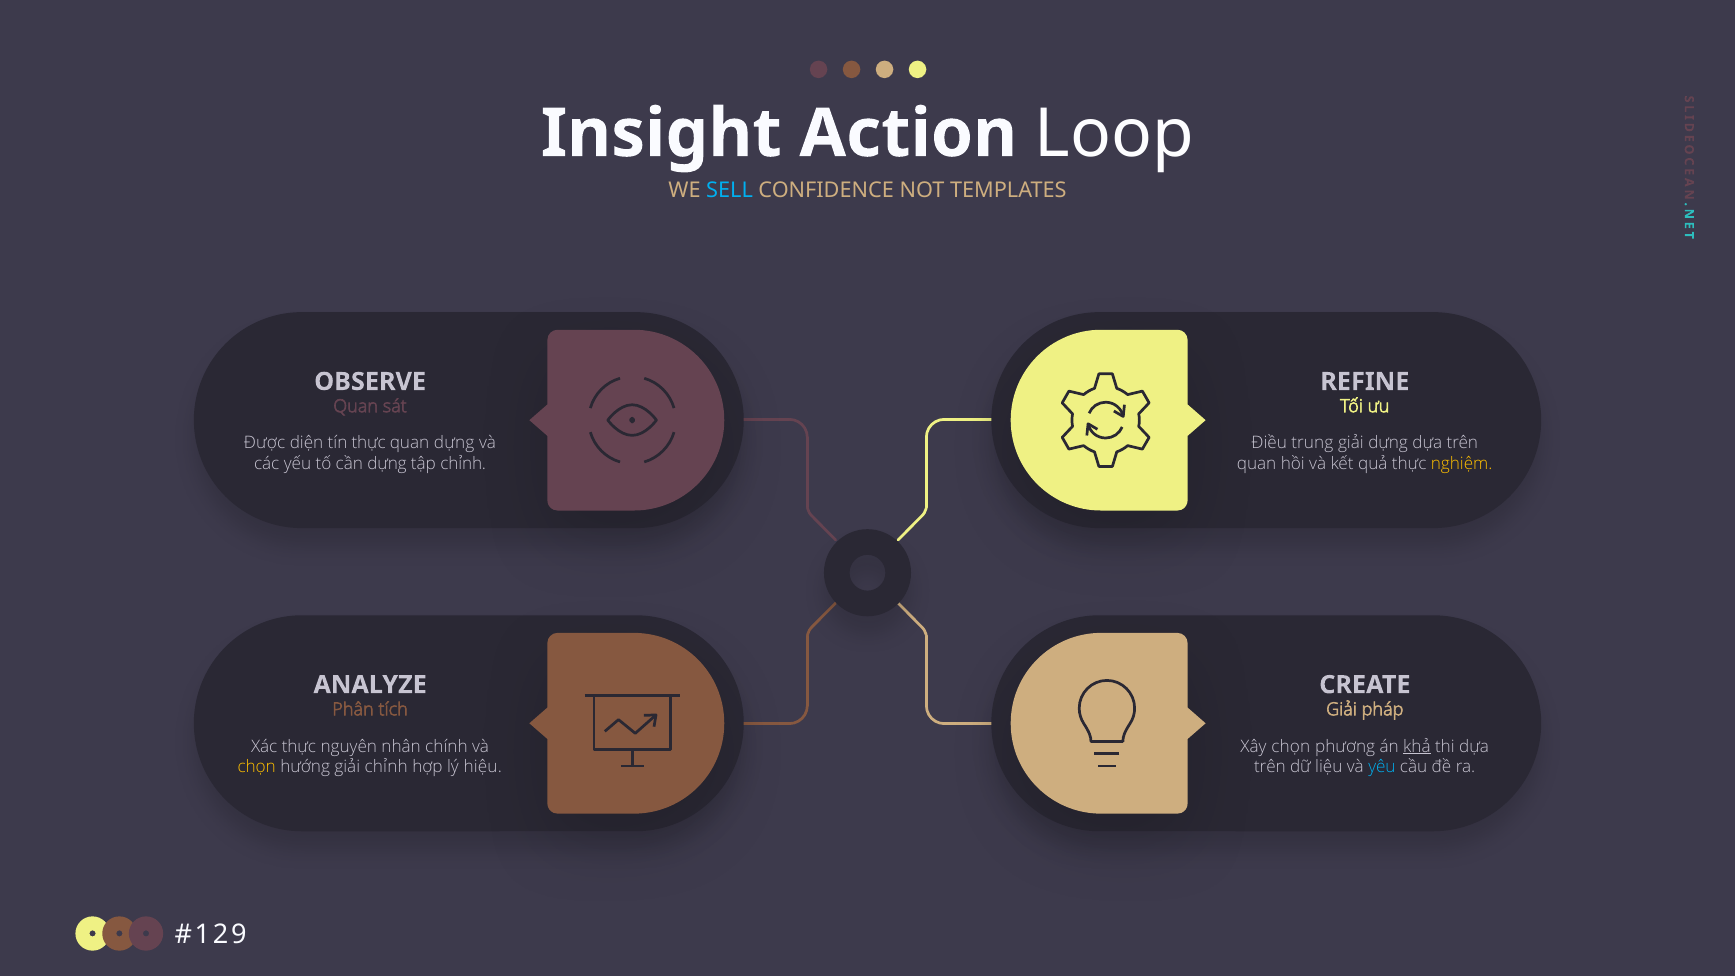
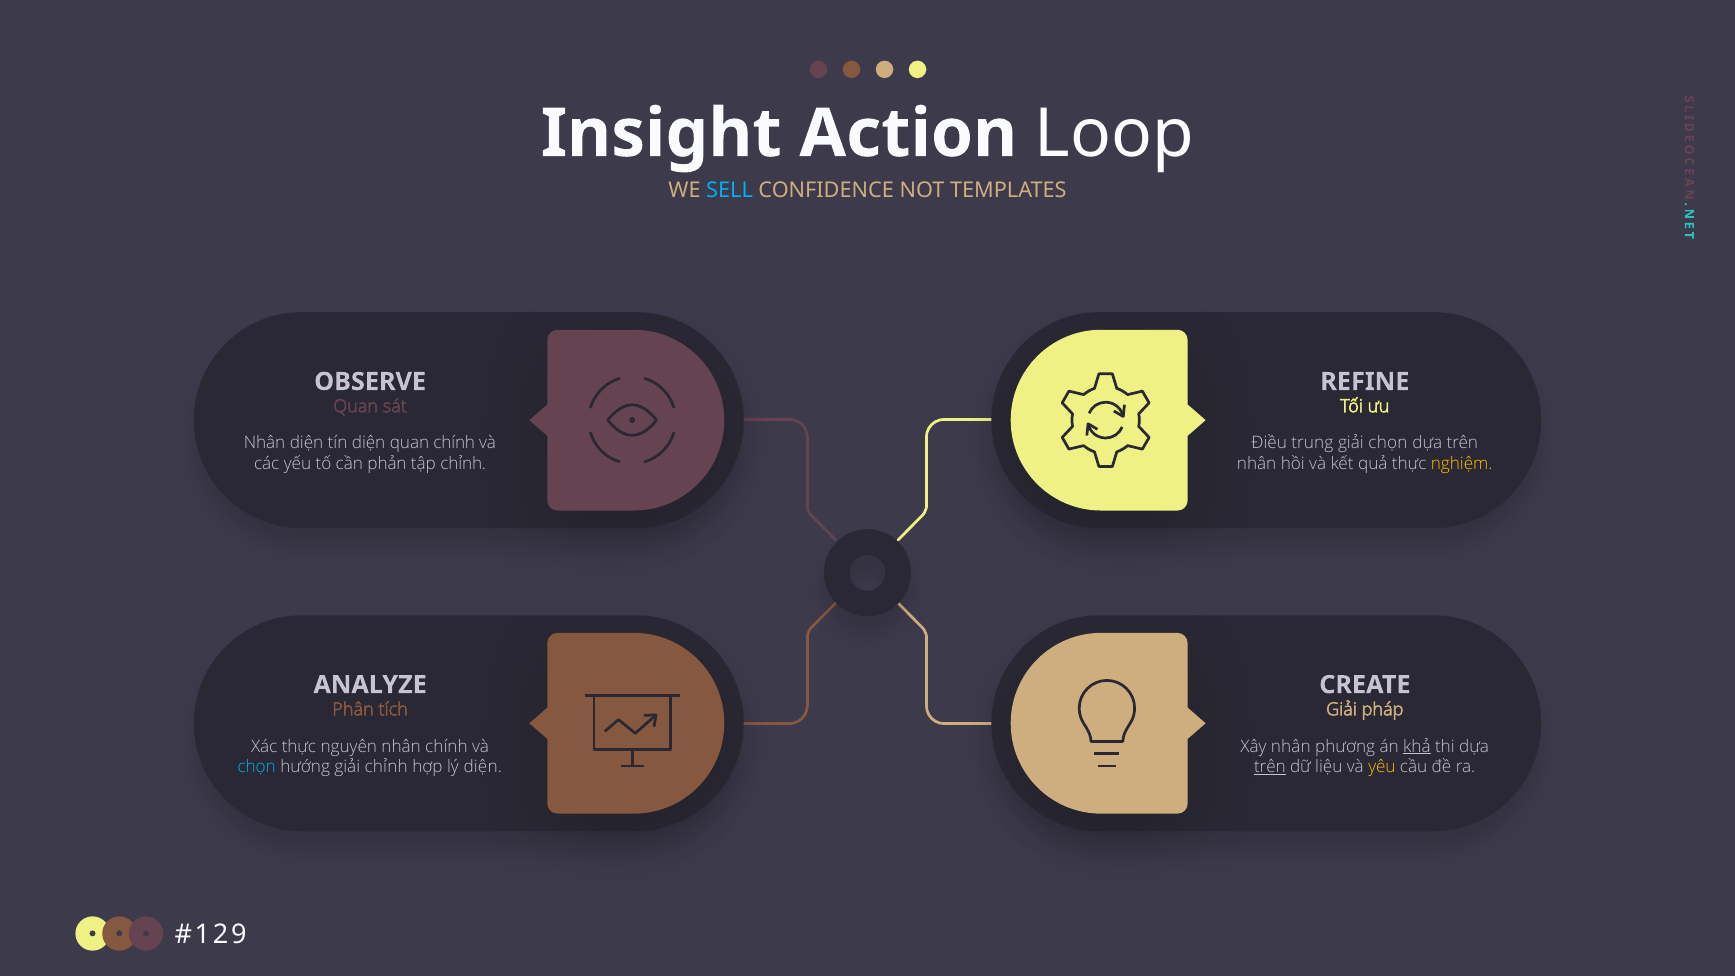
Được: Được -> Nhân (265, 443)
tín thực: thực -> diện (369, 443)
quan dựng: dựng -> chính (454, 443)
giải dựng: dựng -> chọn (1388, 443)
cần dựng: dựng -> phản (387, 464)
quan: quan -> nhân (1257, 464)
Xây chọn: chọn -> nhân (1291, 746)
chọn colour: yellow -> light blue (257, 767)
lý hiệu: hiệu -> diện (483, 767)
trên underline: none -> present (1270, 767)
yêu colour: light blue -> yellow (1382, 767)
